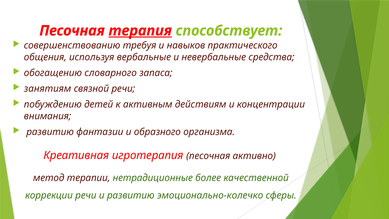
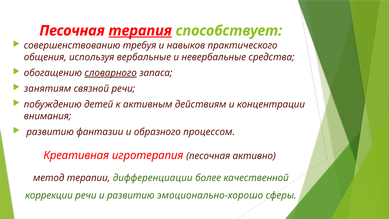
словарного underline: none -> present (111, 73)
организма: организма -> процессом (209, 132)
нетрадиционные: нетрадиционные -> дифференциации (153, 178)
эмоционально-колечко: эмоционально-колечко -> эмоционально-хорошо (210, 195)
